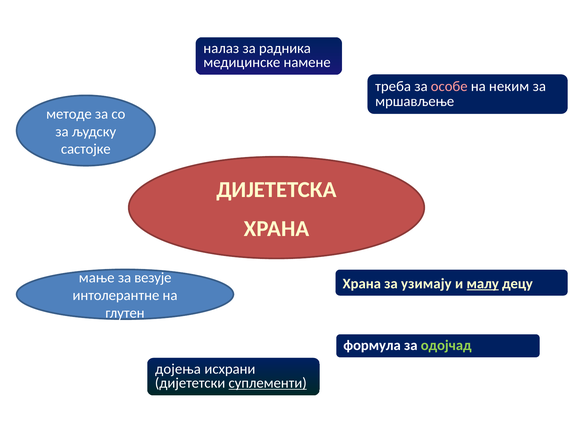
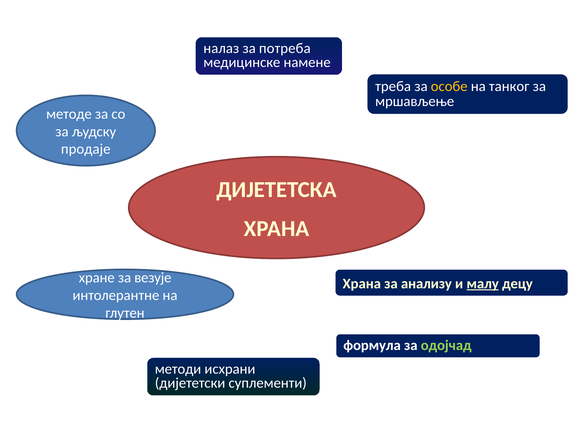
радника: радника -> потреба (285, 48)
особе colour: pink -> yellow (449, 86)
неким: неким -> танког (509, 86)
састојке: састојке -> продаје (86, 149)
мање: мање -> хране (97, 278)
узимају: узимају -> анализу (426, 284)
дојења: дојења -> методи (178, 369)
суплементи underline: present -> none (268, 383)
